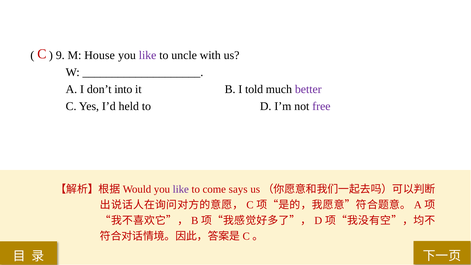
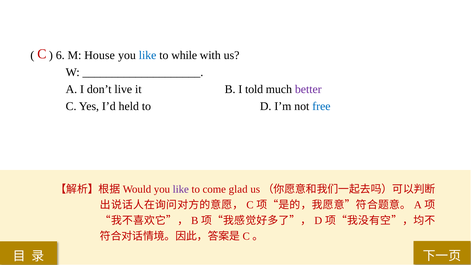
9: 9 -> 6 (60, 55)
like colour: purple -> blue (148, 55)
uncle: uncle -> while (184, 55)
into: into -> live (123, 89)
free colour: purple -> blue (321, 106)
says: says -> glad (238, 189)
